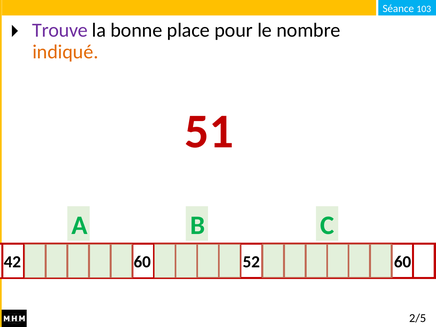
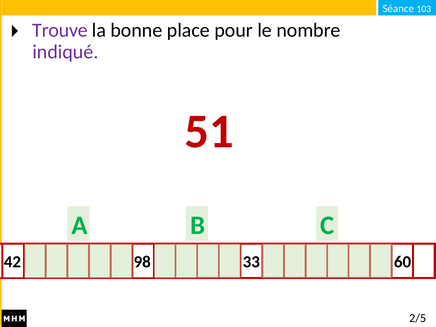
indiqué colour: orange -> purple (65, 52)
60: 60 -> 98 (142, 262)
52: 52 -> 33 (251, 262)
